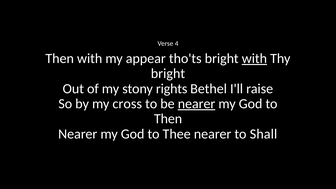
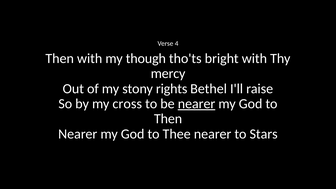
appear: appear -> though (146, 58)
with underline: present -> none (254, 58)
bright: bright -> mercy (168, 74)
Shall: Shall -> Stars (264, 134)
